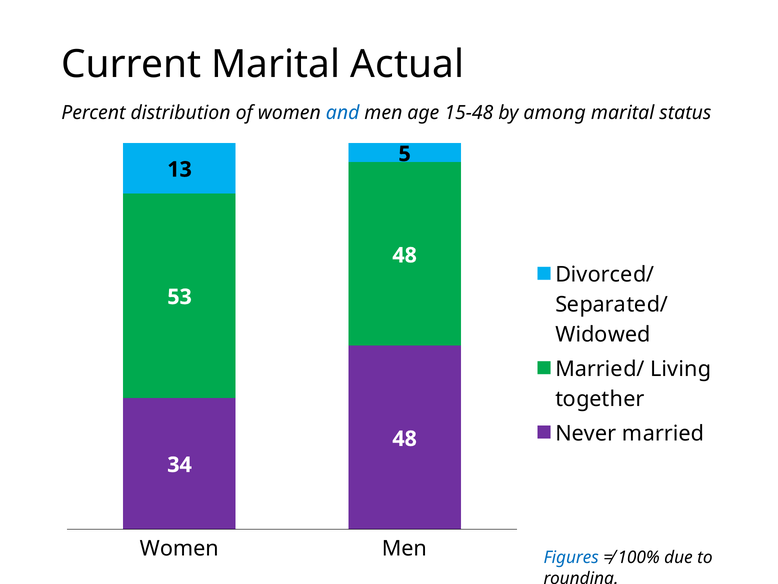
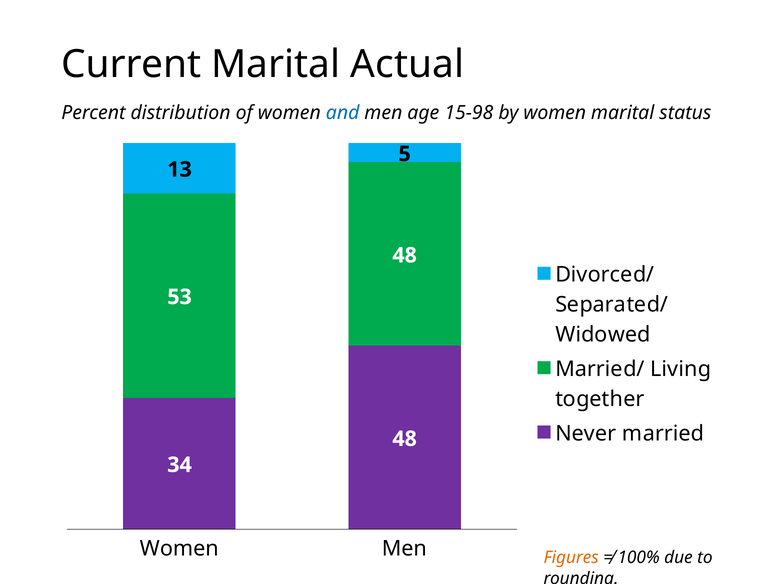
15-48: 15-48 -> 15-98 (469, 113)
by among: among -> women (555, 113)
Figures colour: blue -> orange (571, 557)
